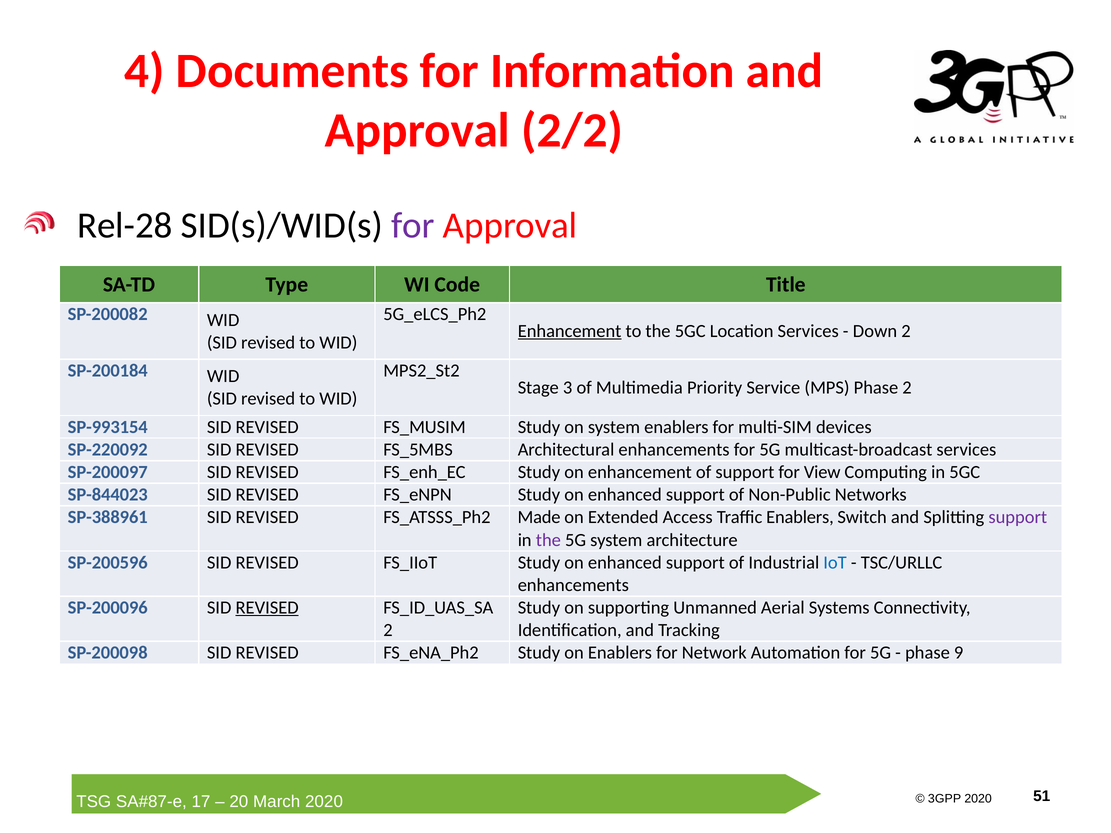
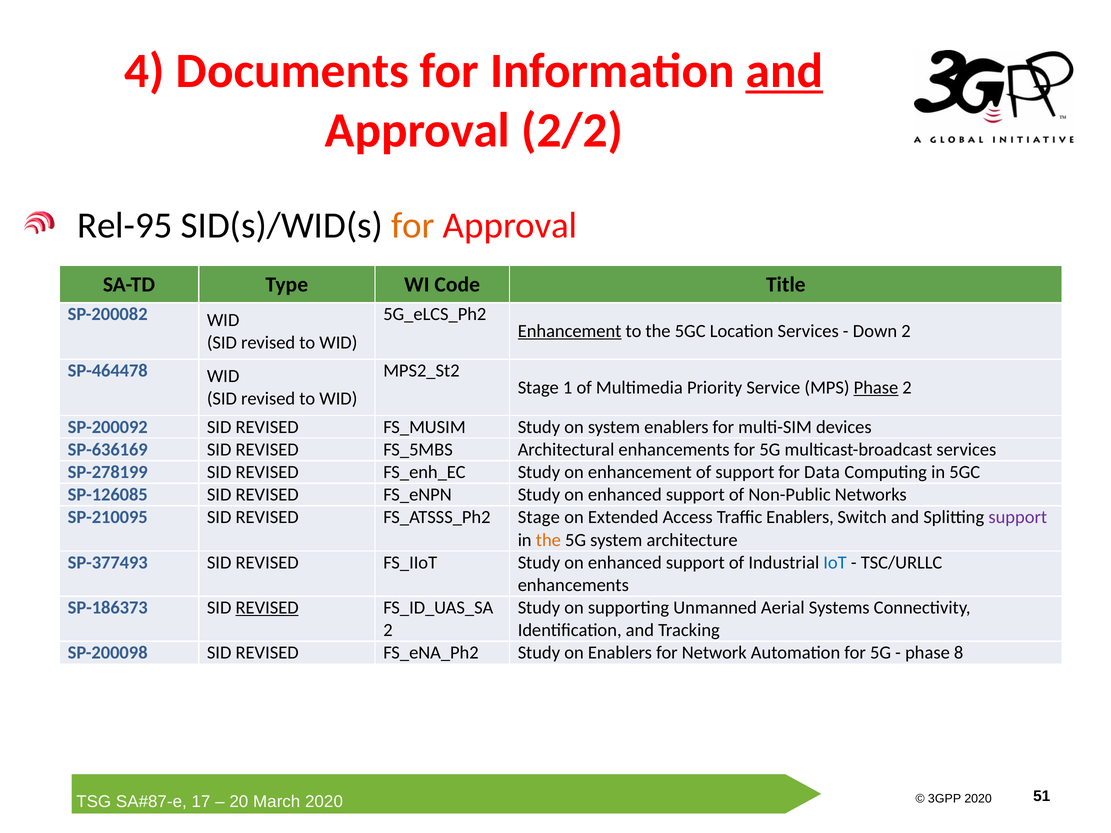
and underline: none -> present (784, 71)
Rel-28: Rel-28 -> Rel-95 (125, 225)
for colour: purple -> orange (413, 225)
SP-200184: SP-200184 -> SP-464478 (108, 371)
3: 3 -> 1 (568, 388)
Phase underline: none -> present (876, 388)
SP-993154: SP-993154 -> SP-200092 (108, 427)
SP-220092: SP-220092 -> SP-636169 (108, 450)
SP-200097: SP-200097 -> SP-278199 (108, 472)
View: View -> Data (822, 472)
SP-844023: SP-844023 -> SP-126085 (108, 495)
SP-388961: SP-388961 -> SP-210095 (108, 518)
Made: Made -> Stage (539, 518)
the colour: purple -> orange (548, 540)
SP-200596: SP-200596 -> SP-377493 (108, 563)
SP-200096: SP-200096 -> SP-186373 (108, 608)
9: 9 -> 8 (959, 653)
